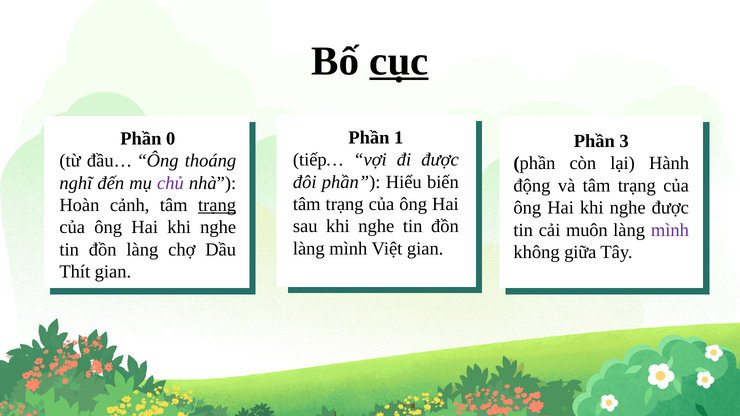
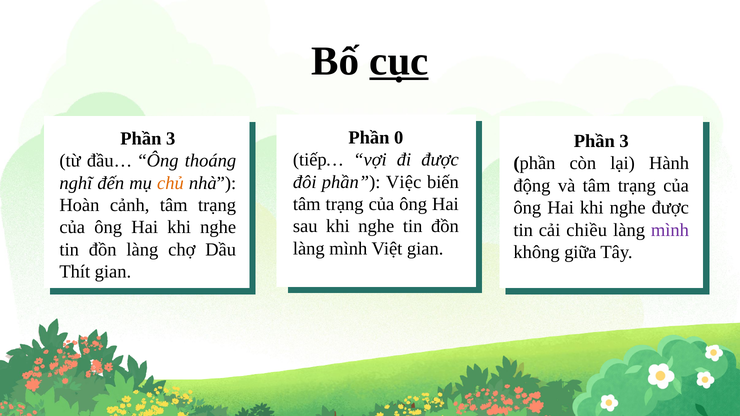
1: 1 -> 0 (399, 138)
0: 0 -> 3 (171, 139)
Hiểu: Hiểu -> Việc (404, 182)
chủ colour: purple -> orange (170, 183)
trạng underline: present -> none (217, 205)
muôn: muôn -> chiều (587, 230)
